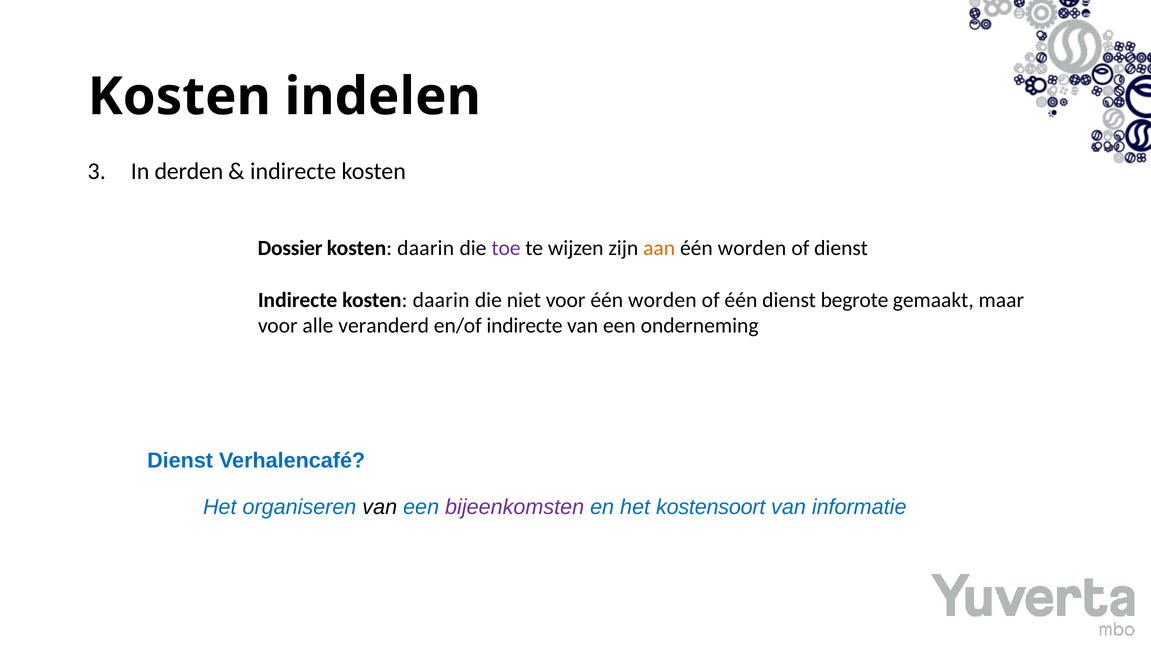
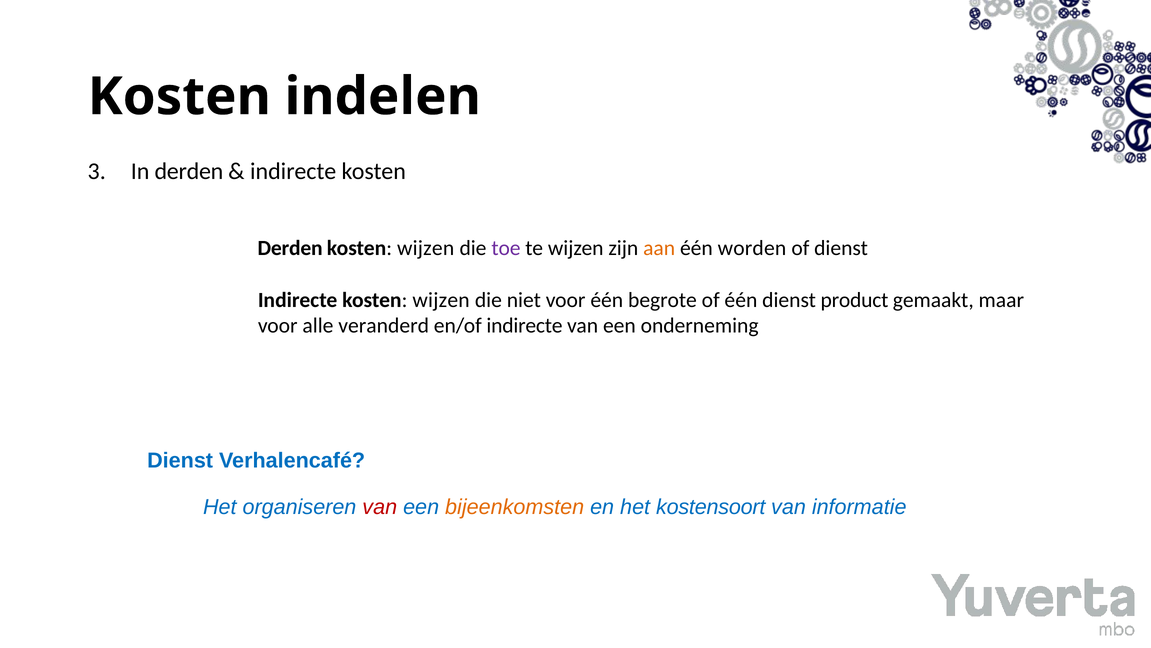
Dossier: Dossier -> Derden (290, 248)
daarin: daarin -> wijzen (426, 248)
Indirecte kosten daarin: daarin -> wijzen (441, 300)
voor één worden: worden -> begrote (662, 300)
begrote: begrote -> product (854, 300)
van colour: black -> red (380, 507)
bijeenkomsten colour: purple -> orange (515, 507)
